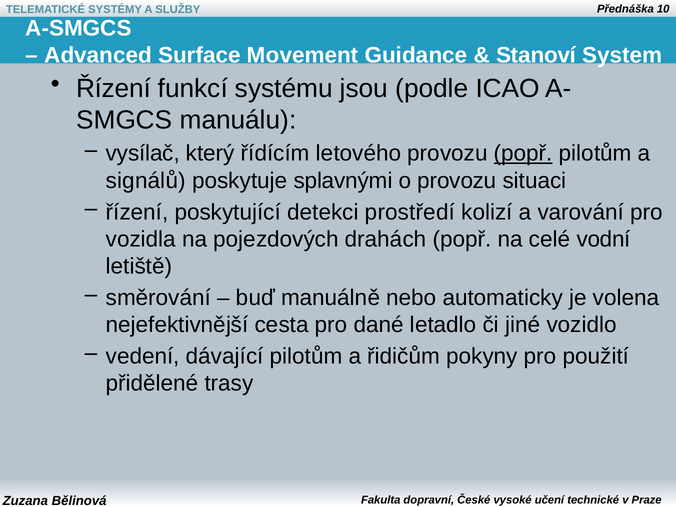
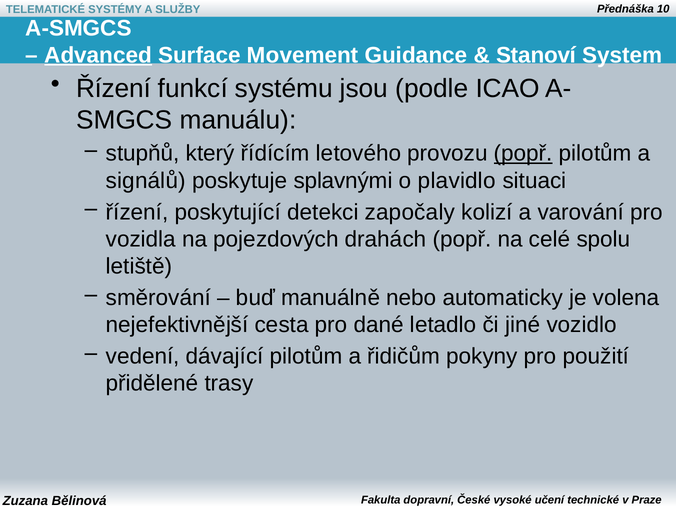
Advanced underline: none -> present (98, 55)
vysílač: vysílač -> stupňů (143, 154)
o provozu: provozu -> plavidlo (457, 181)
prostředí: prostředí -> započaly (410, 212)
vodní: vodní -> spolu (604, 239)
